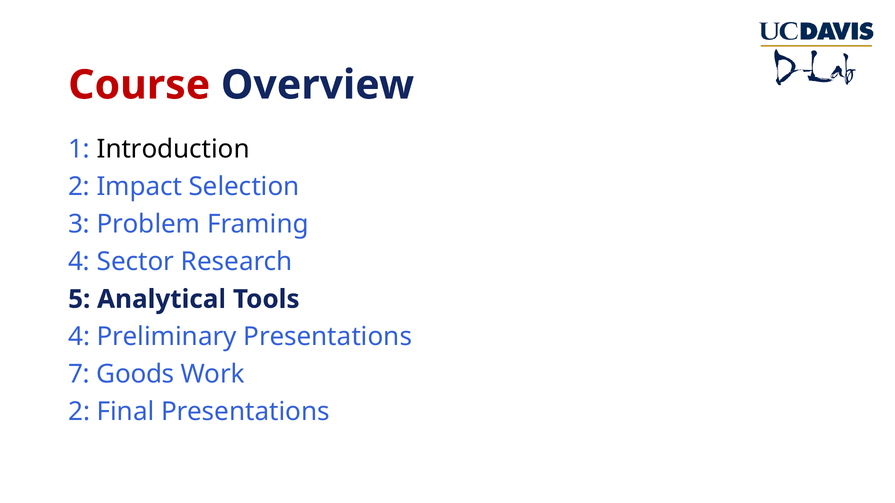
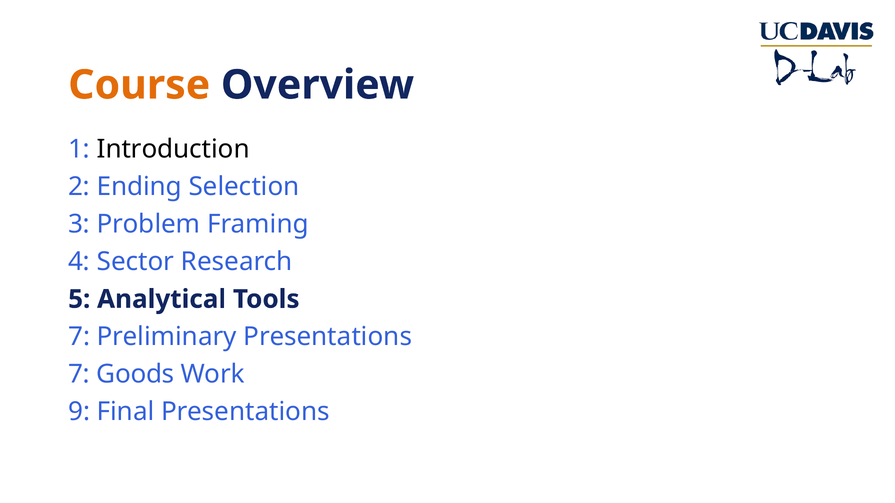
Course colour: red -> orange (139, 85)
Impact: Impact -> Ending (139, 187)
4: 4 -> 7 (79, 337)
2: 2 -> 9 (79, 412)
